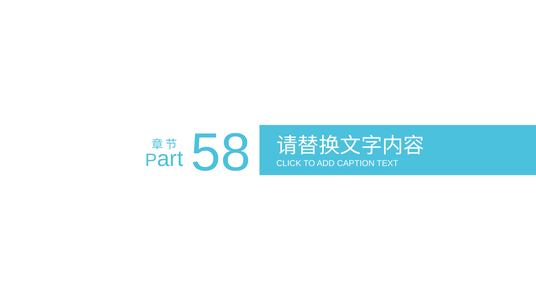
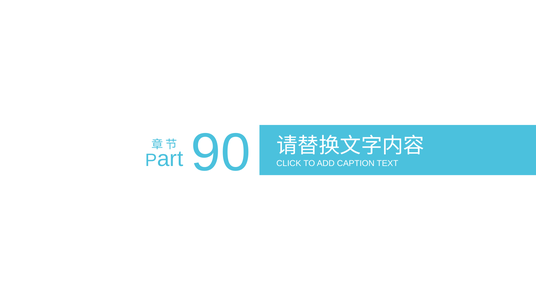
58: 58 -> 90 (221, 153)
